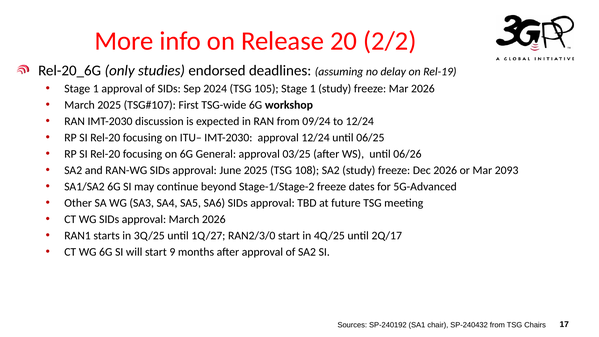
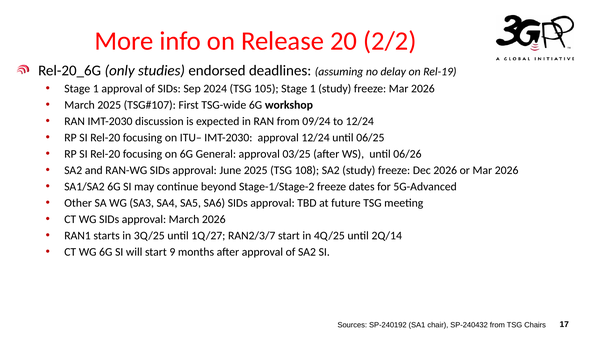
or Mar 2093: 2093 -> 2026 (507, 170)
RAN2/3/0: RAN2/3/0 -> RAN2/3/7 (252, 236)
2Q/17: 2Q/17 -> 2Q/14 (387, 236)
